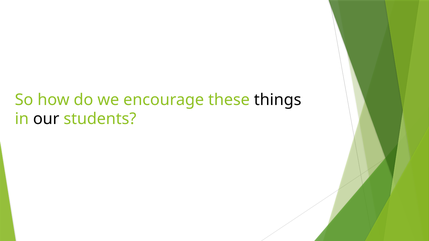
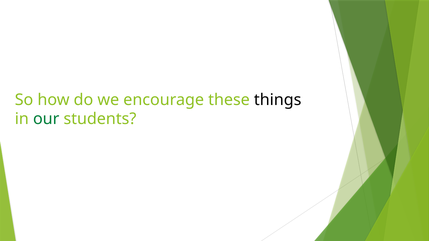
our colour: black -> green (46, 119)
